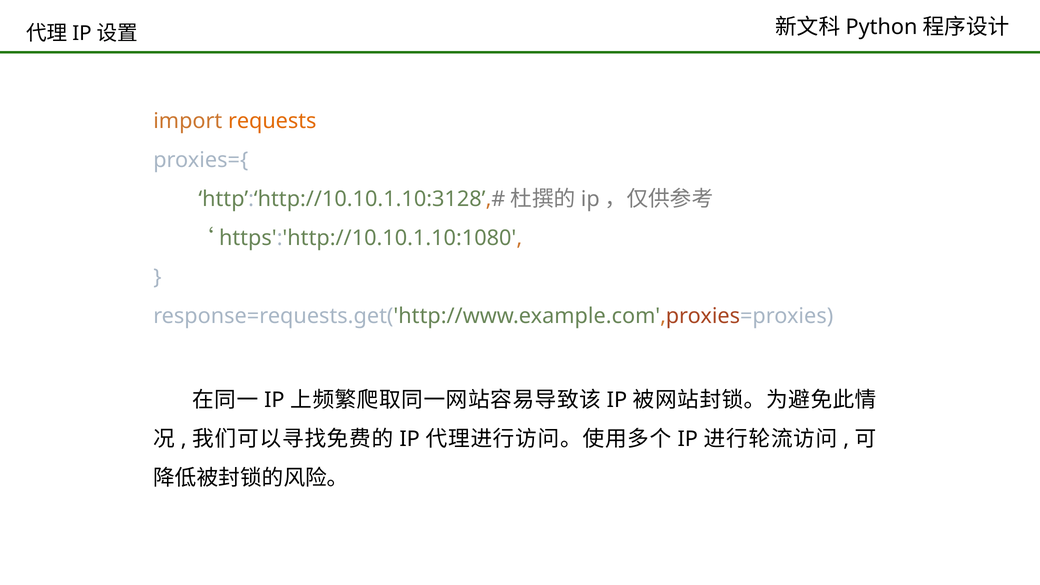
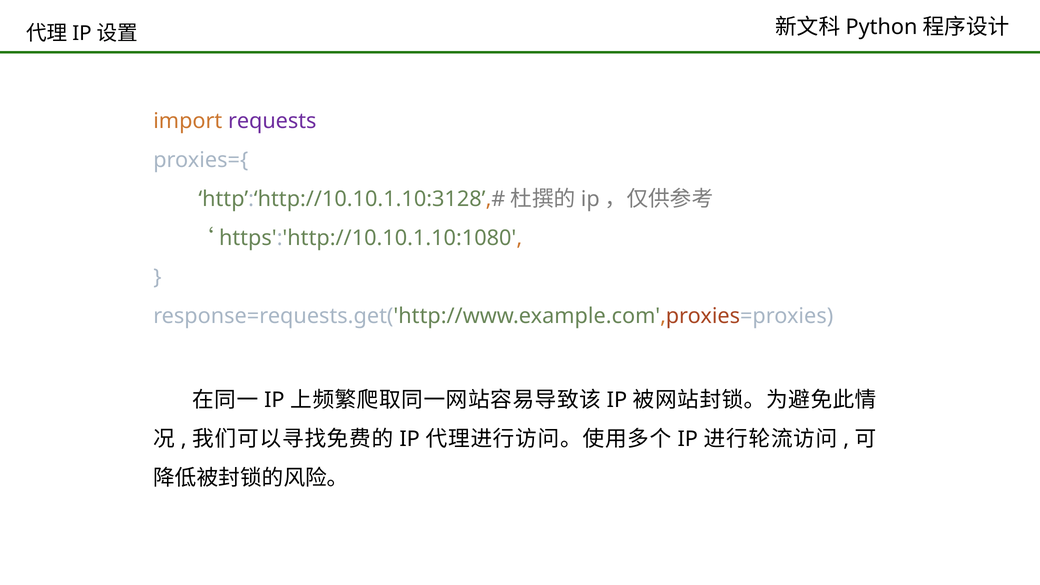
requests colour: orange -> purple (272, 121)
